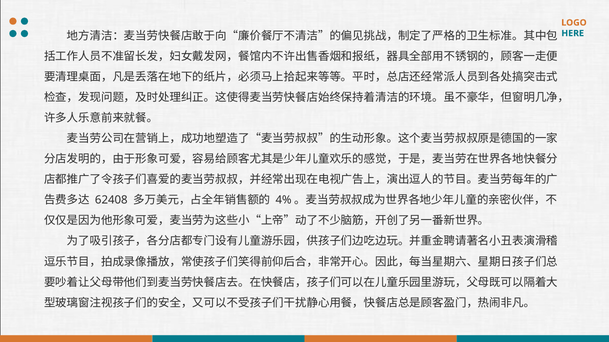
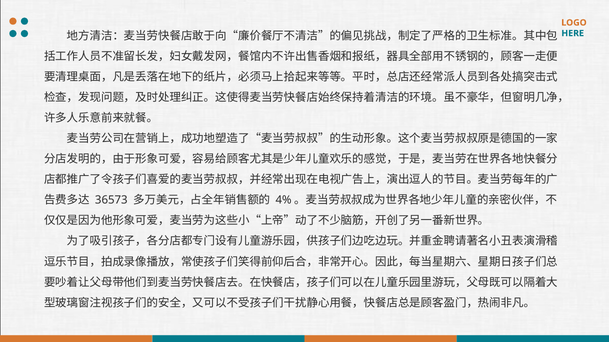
62408: 62408 -> 36573 (111, 201)
